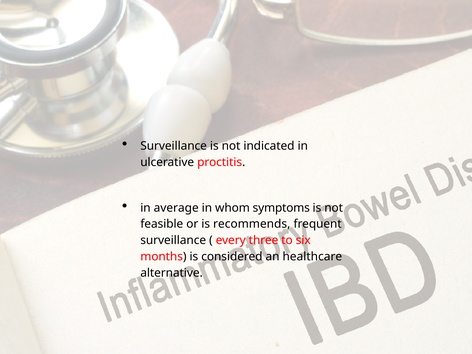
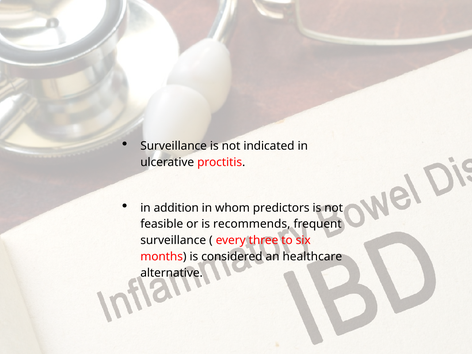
average: average -> addition (176, 208)
symptoms: symptoms -> predictors (281, 208)
